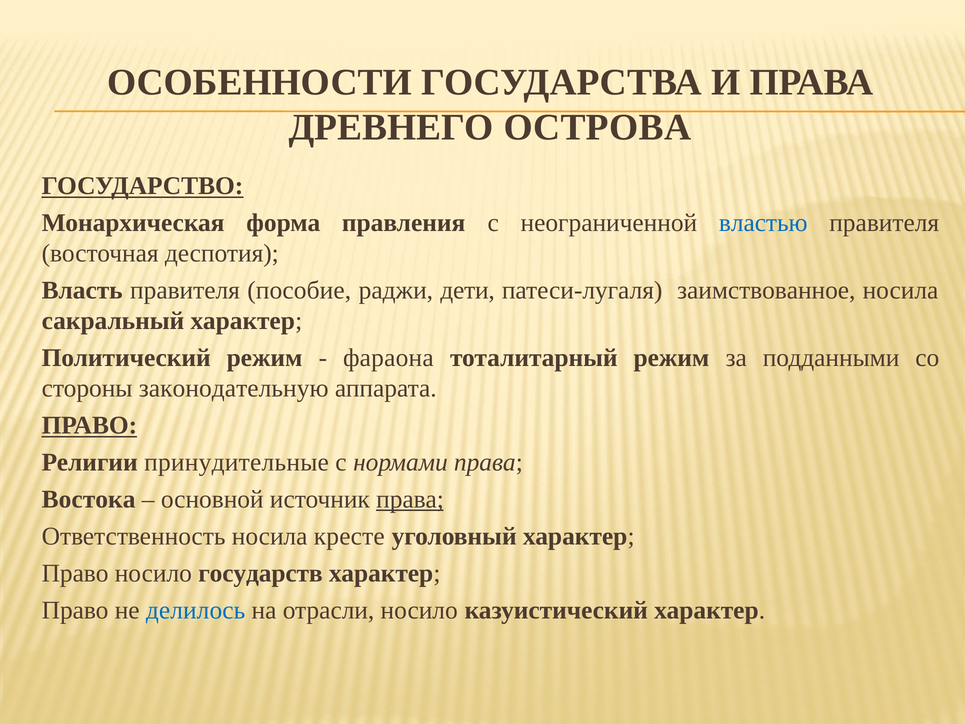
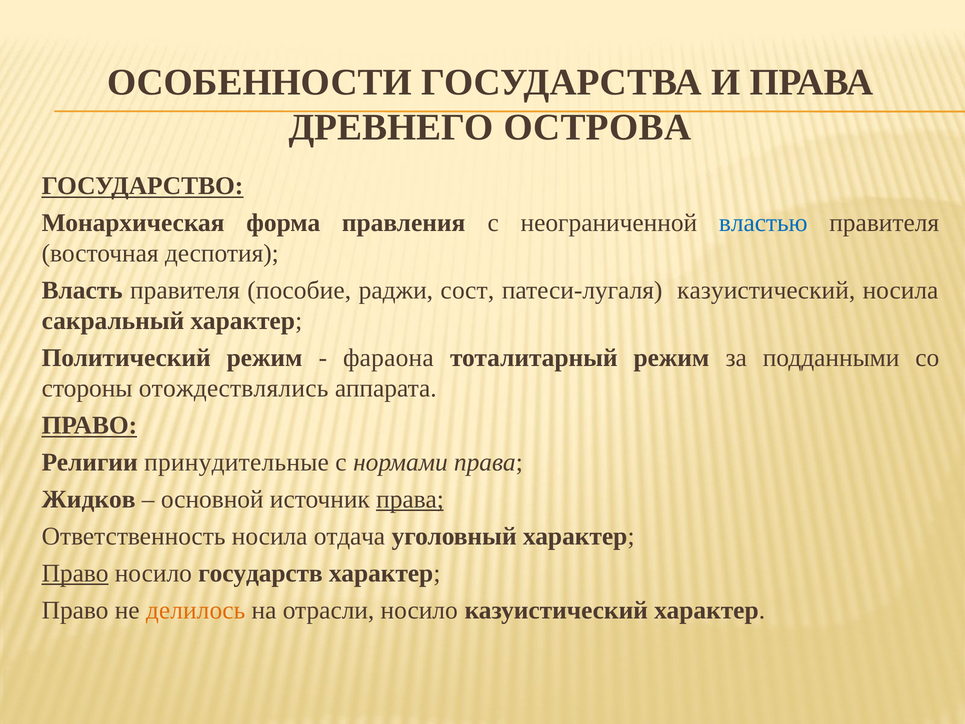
дети: дети -> сост (467, 290)
патеси-лугаля заимствованное: заимствованное -> казуистический (766, 290)
законодательную: законодательную -> отождествлялись (234, 388)
Востока: Востока -> Жидков (89, 499)
кресте: кресте -> отдача (349, 536)
Право underline: none -> present (75, 573)
делилось colour: blue -> orange (196, 610)
